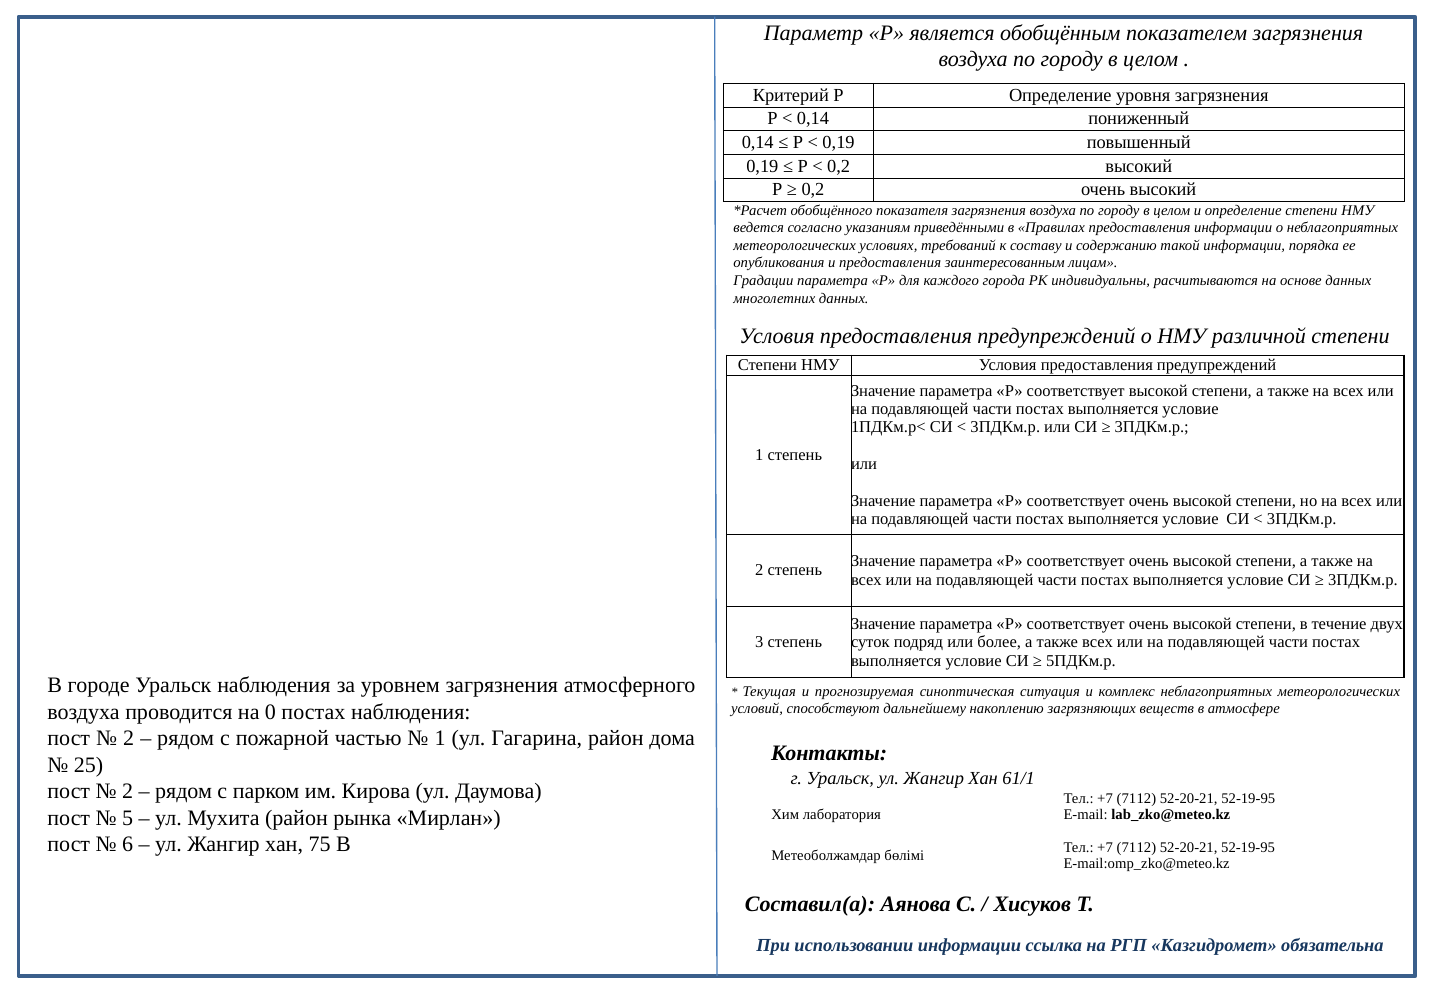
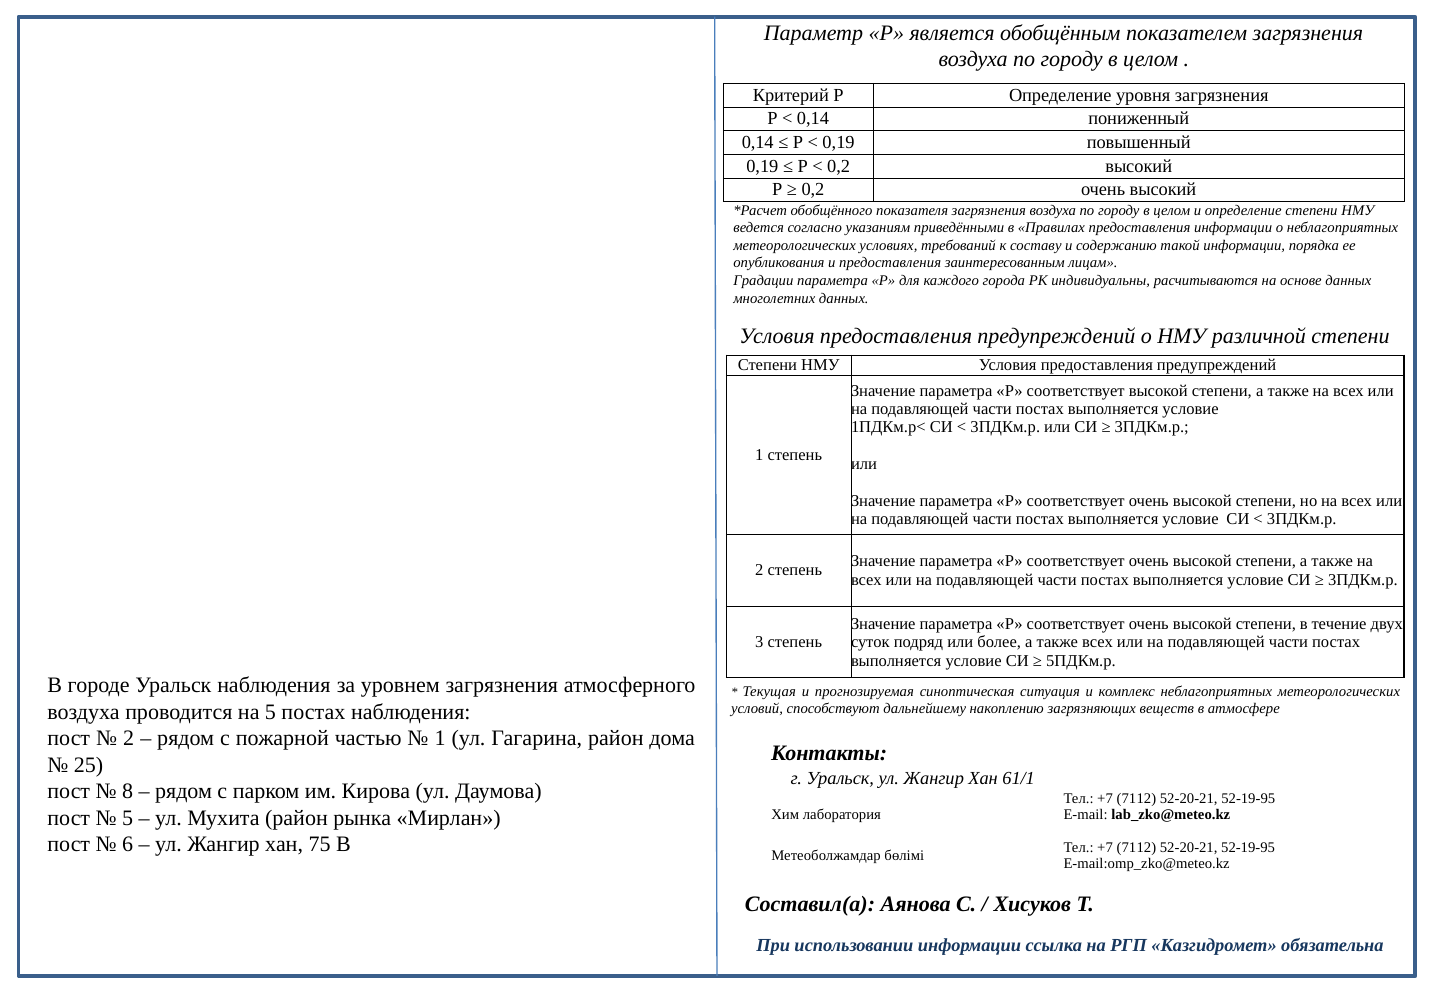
на 0: 0 -> 5 (270, 712)
2: 2 -> 8 (128, 791)
